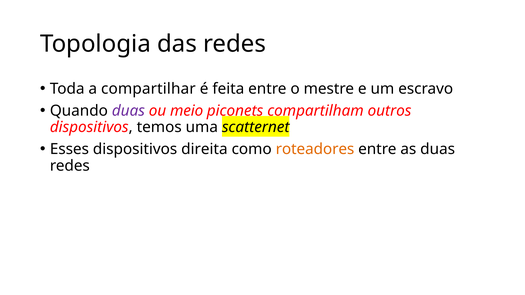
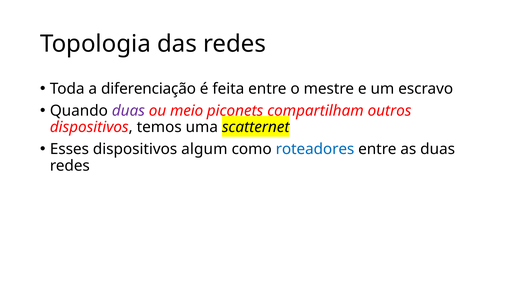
compartilhar: compartilhar -> diferenciação (148, 89)
direita: direita -> algum (204, 149)
roteadores colour: orange -> blue (315, 149)
